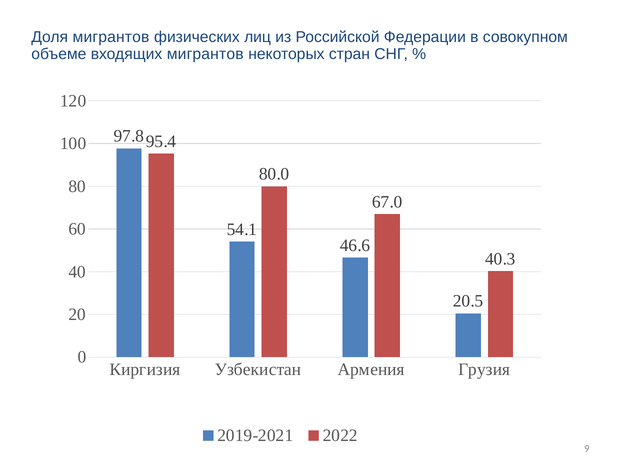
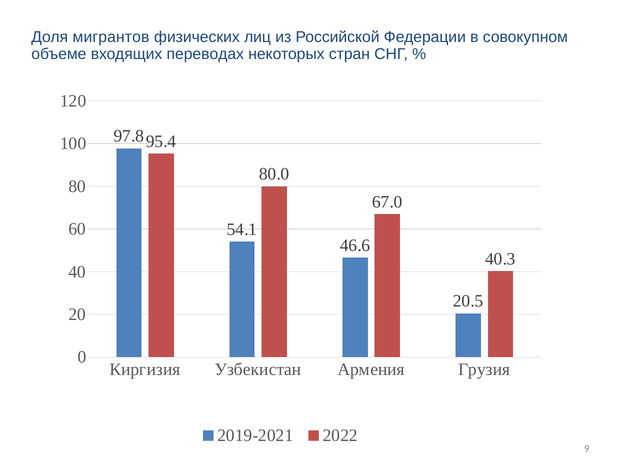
входящих мигрантов: мигрантов -> переводах (205, 54)
